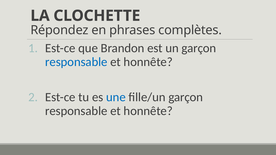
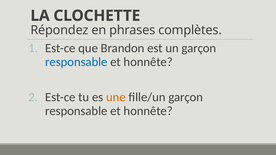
une colour: blue -> orange (116, 97)
